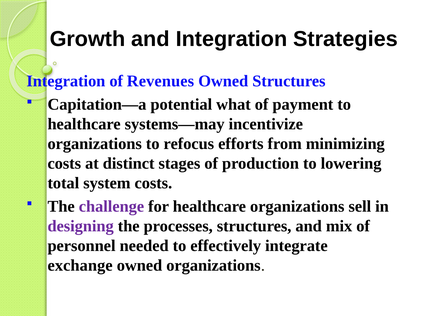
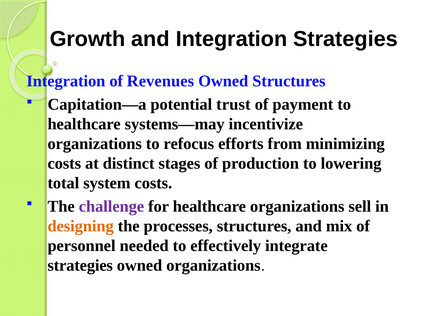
what: what -> trust (233, 104)
designing colour: purple -> orange (81, 226)
exchange: exchange -> strategies (80, 265)
